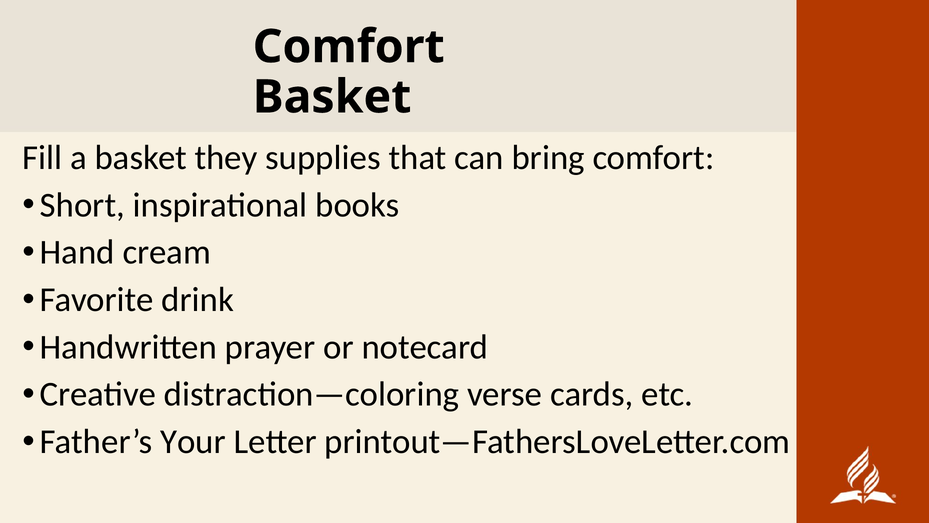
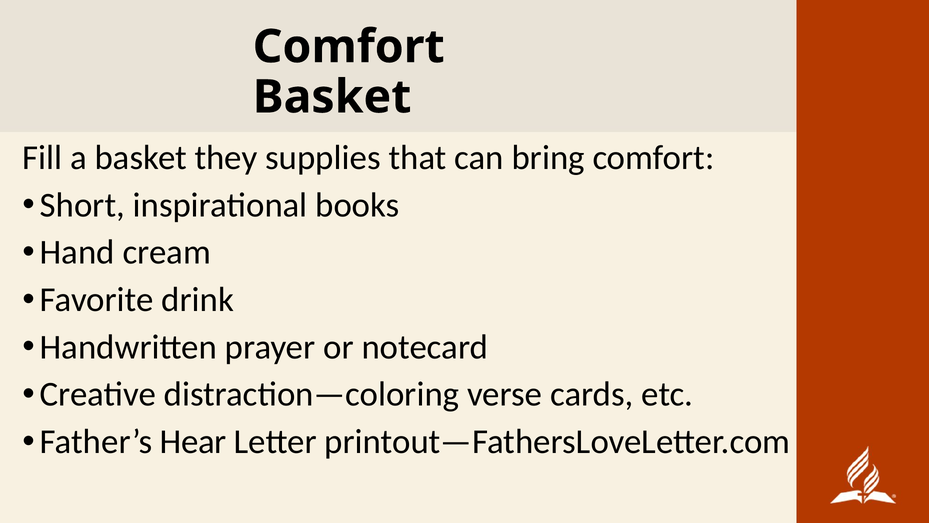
Your: Your -> Hear (193, 441)
